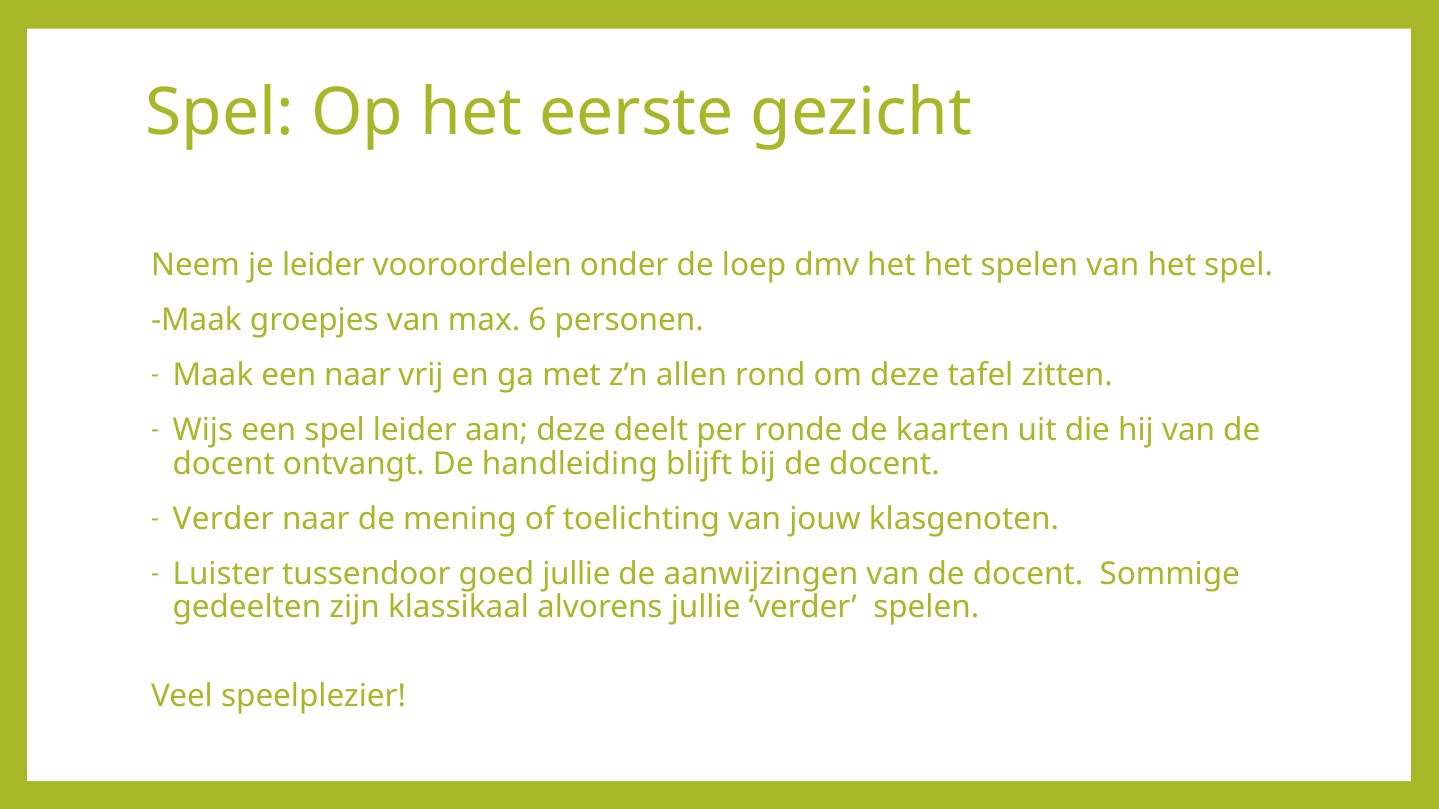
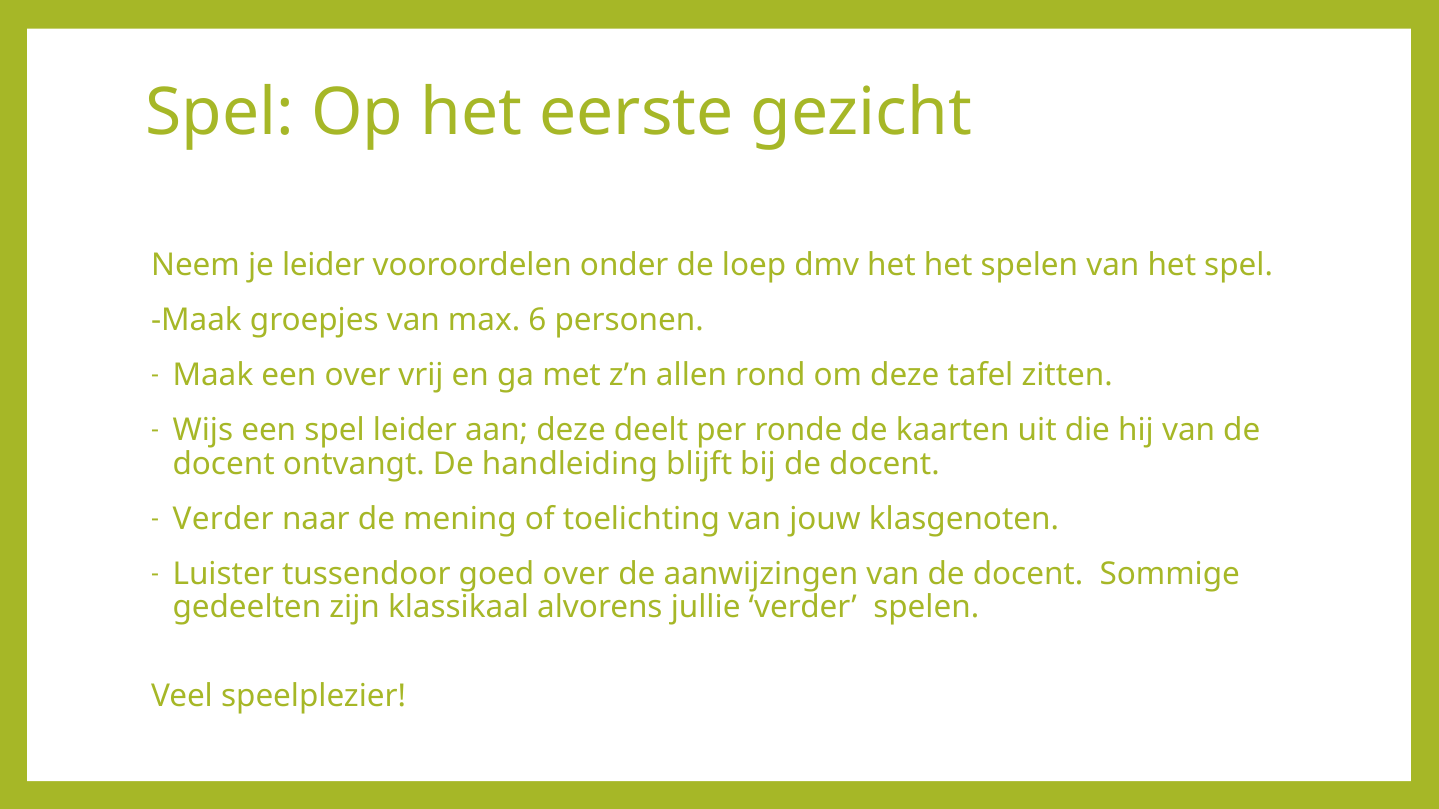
een naar: naar -> over (357, 375)
goed jullie: jullie -> over (576, 574)
